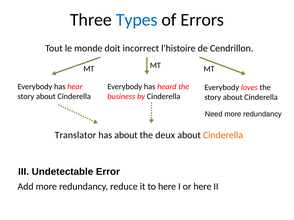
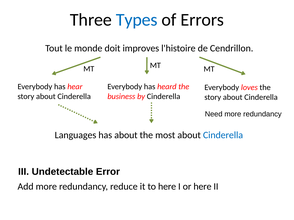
incorrect: incorrect -> improves (141, 48)
Translator: Translator -> Languages (75, 135)
deux: deux -> most (165, 135)
Cinderella colour: orange -> blue (223, 135)
